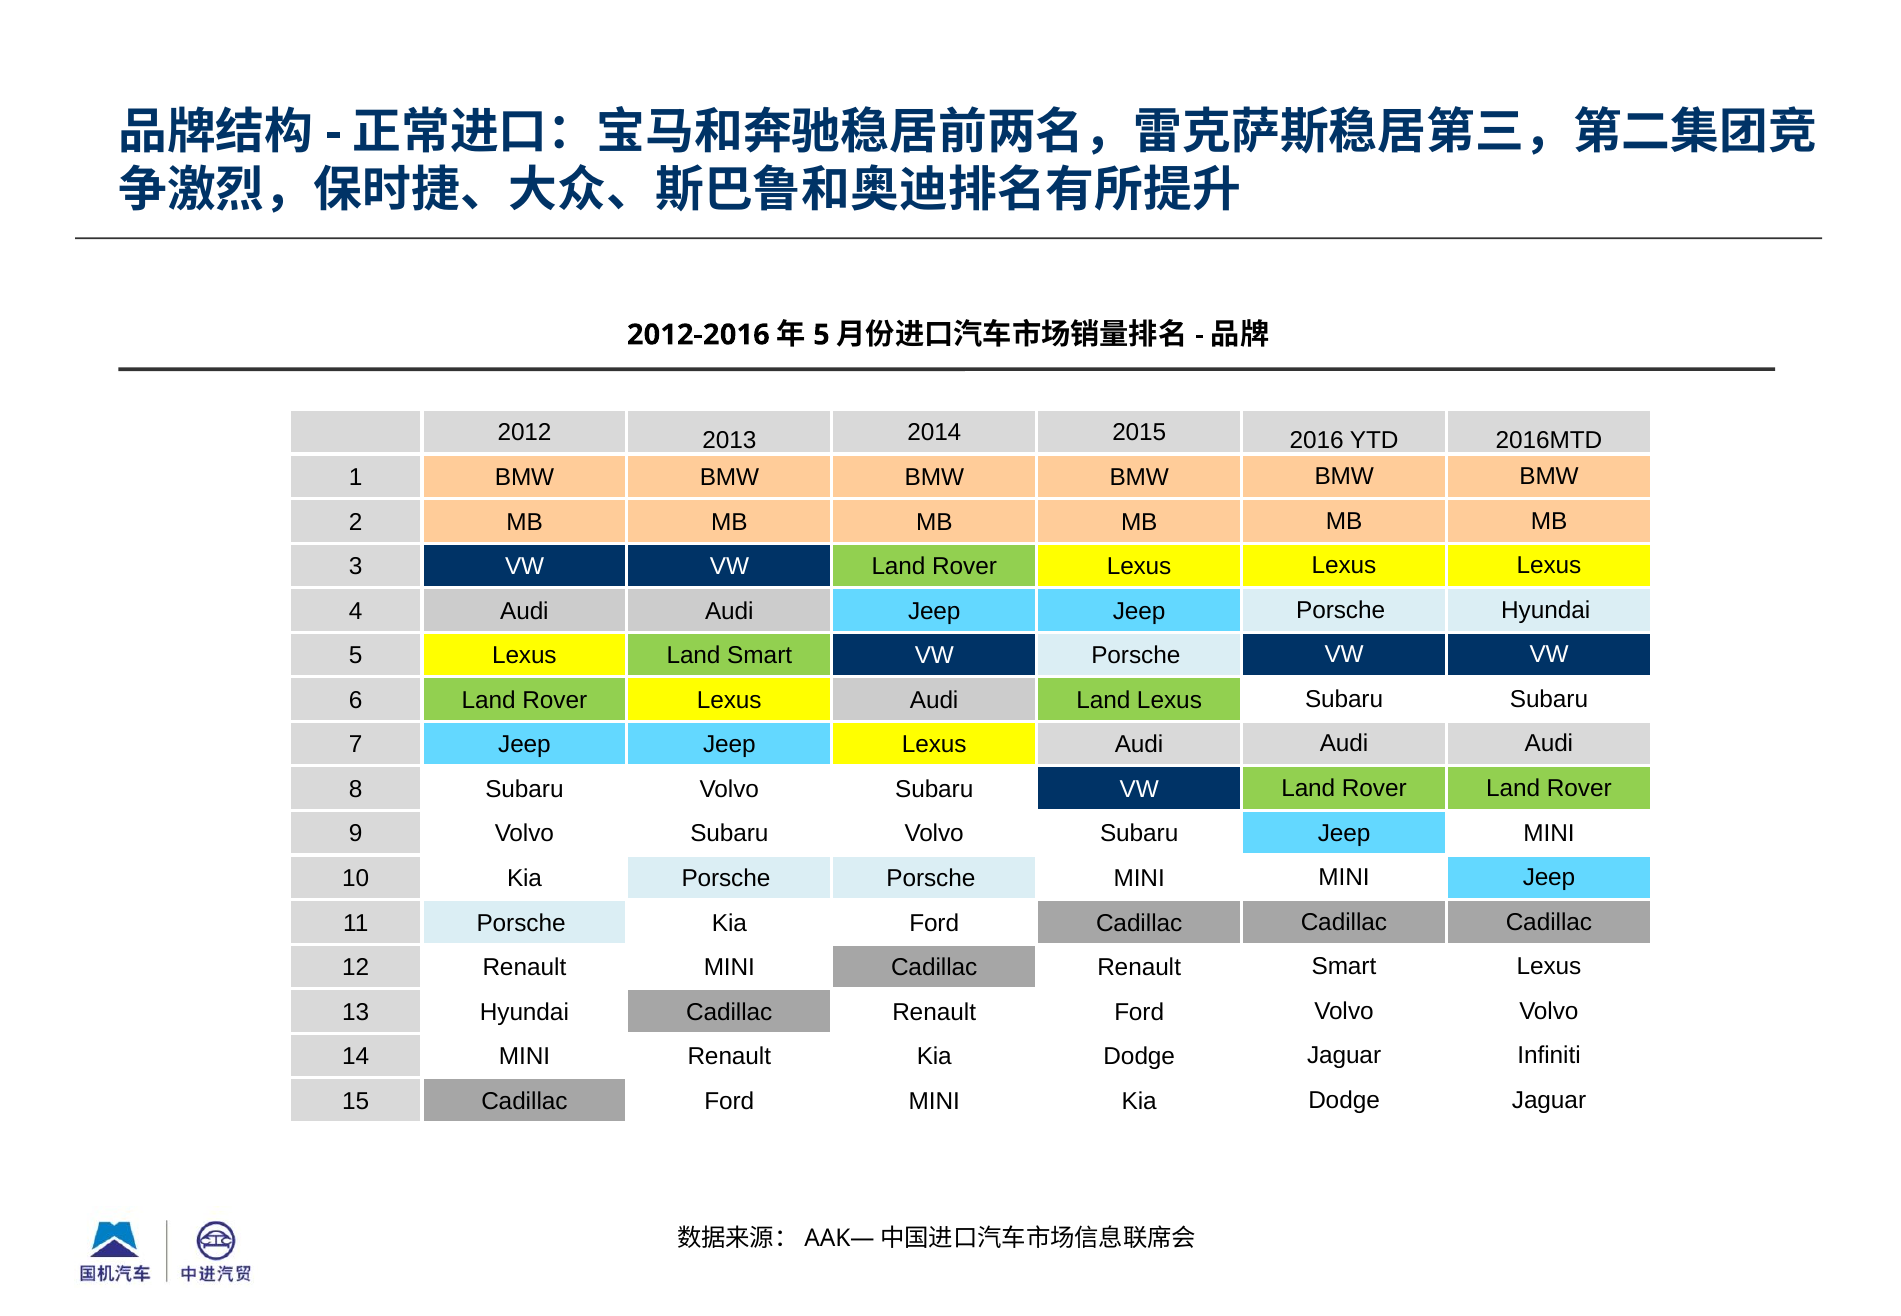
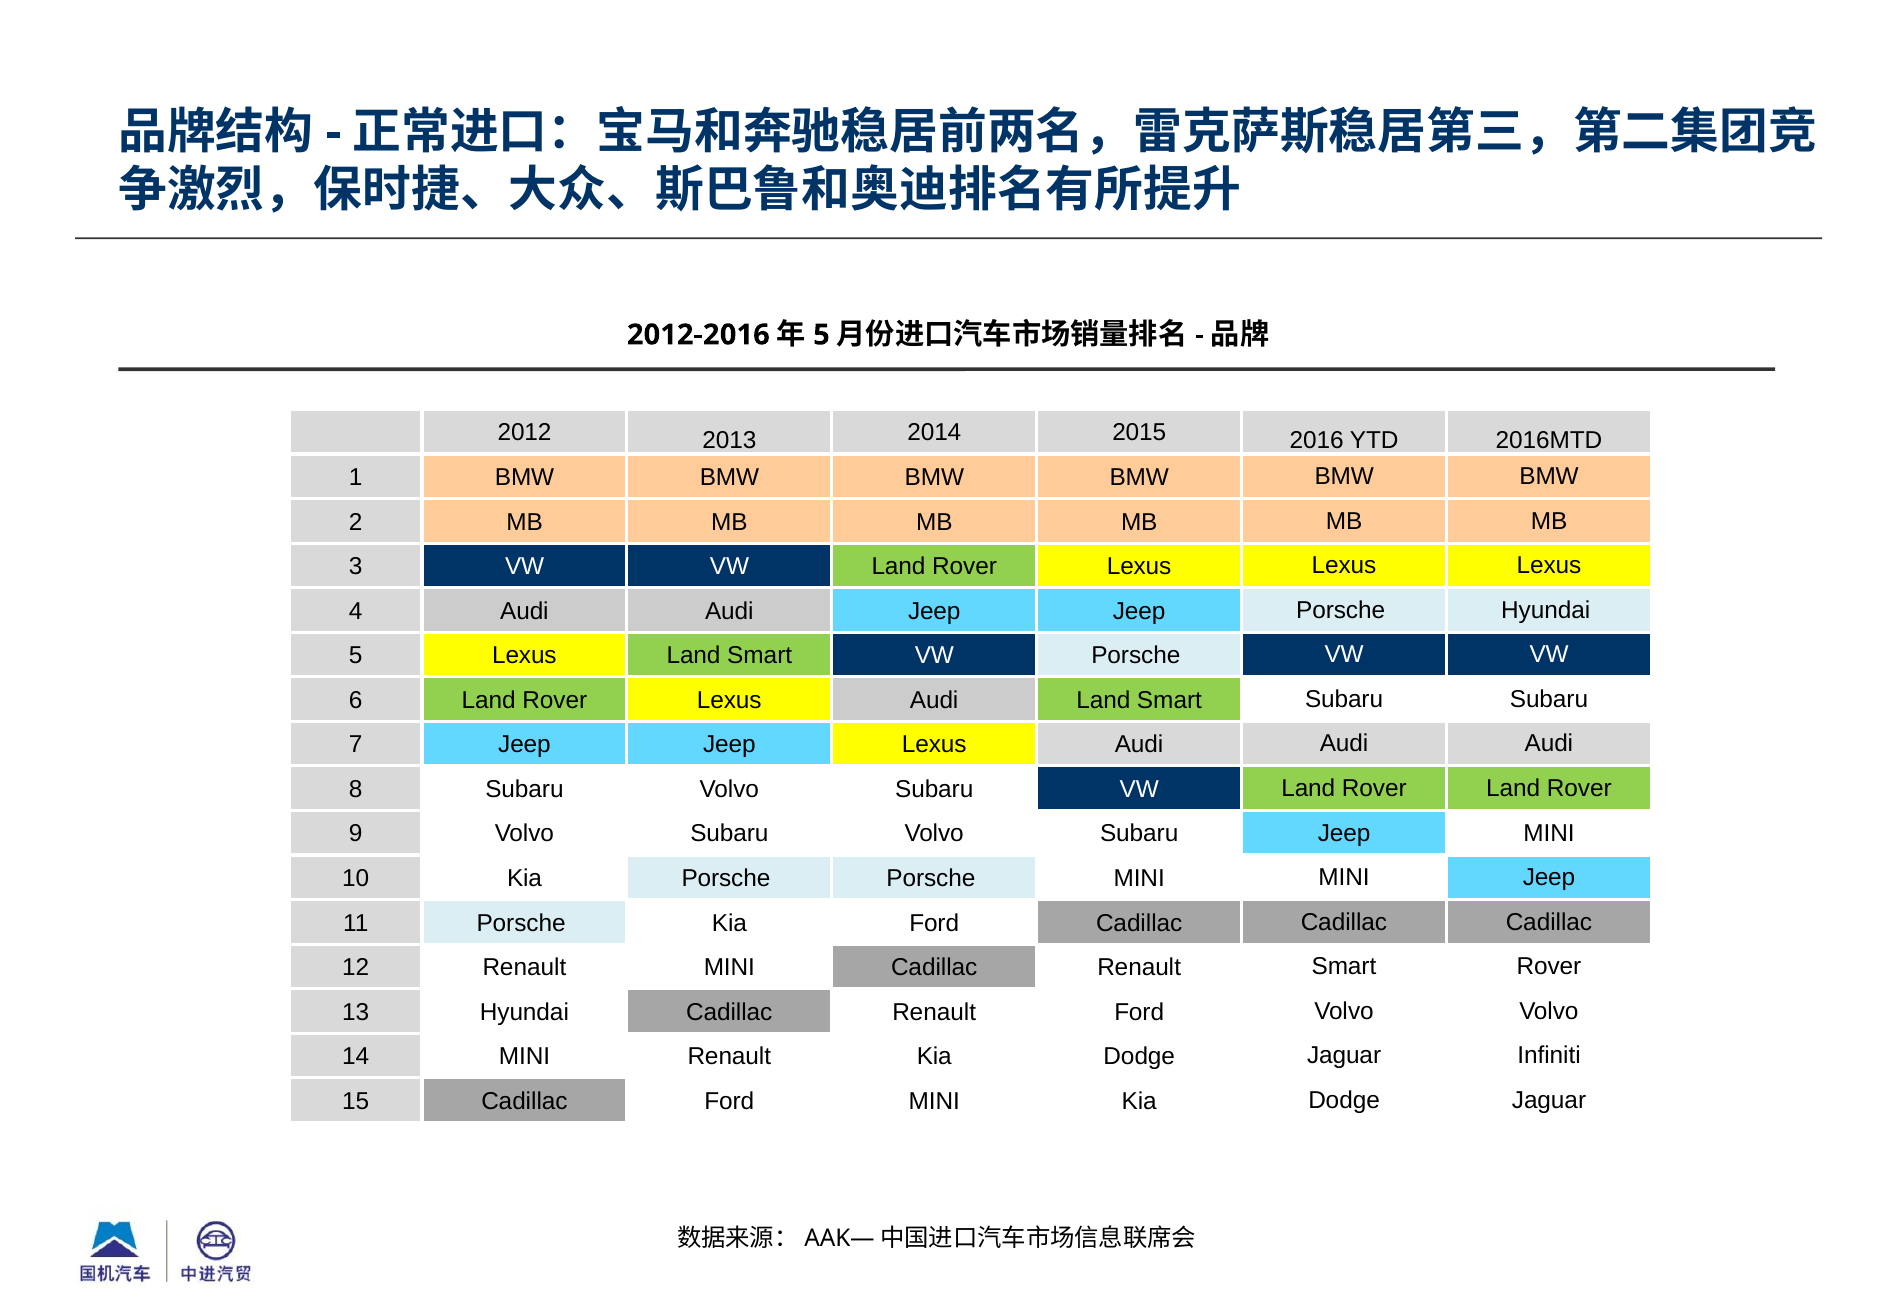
Audi Land Lexus: Lexus -> Smart (1169, 700)
Smart Lexus: Lexus -> Rover (1549, 967)
